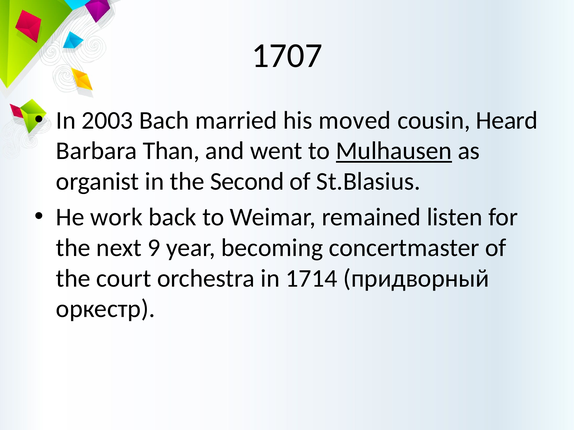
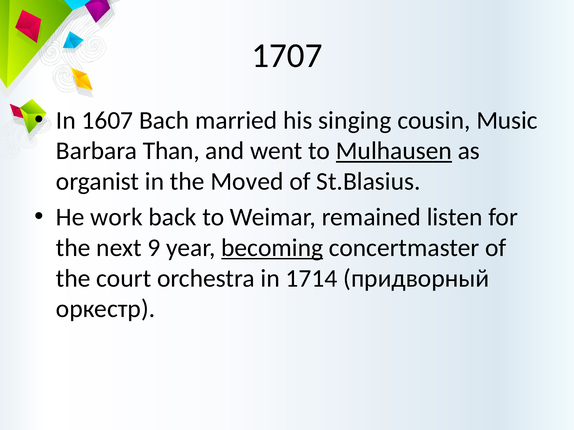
2003: 2003 -> 1607 (107, 120)
moved: moved -> singing (355, 120)
Heard: Heard -> Music (507, 120)
Second: Second -> Moved (247, 182)
becoming underline: none -> present (272, 248)
